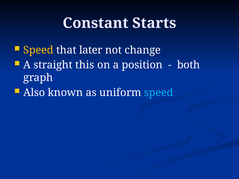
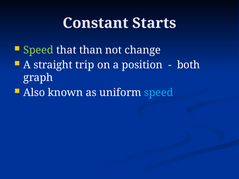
Speed colour: yellow -> light green (38, 50)
later: later -> than (91, 50)
this: this -> trip (85, 65)
